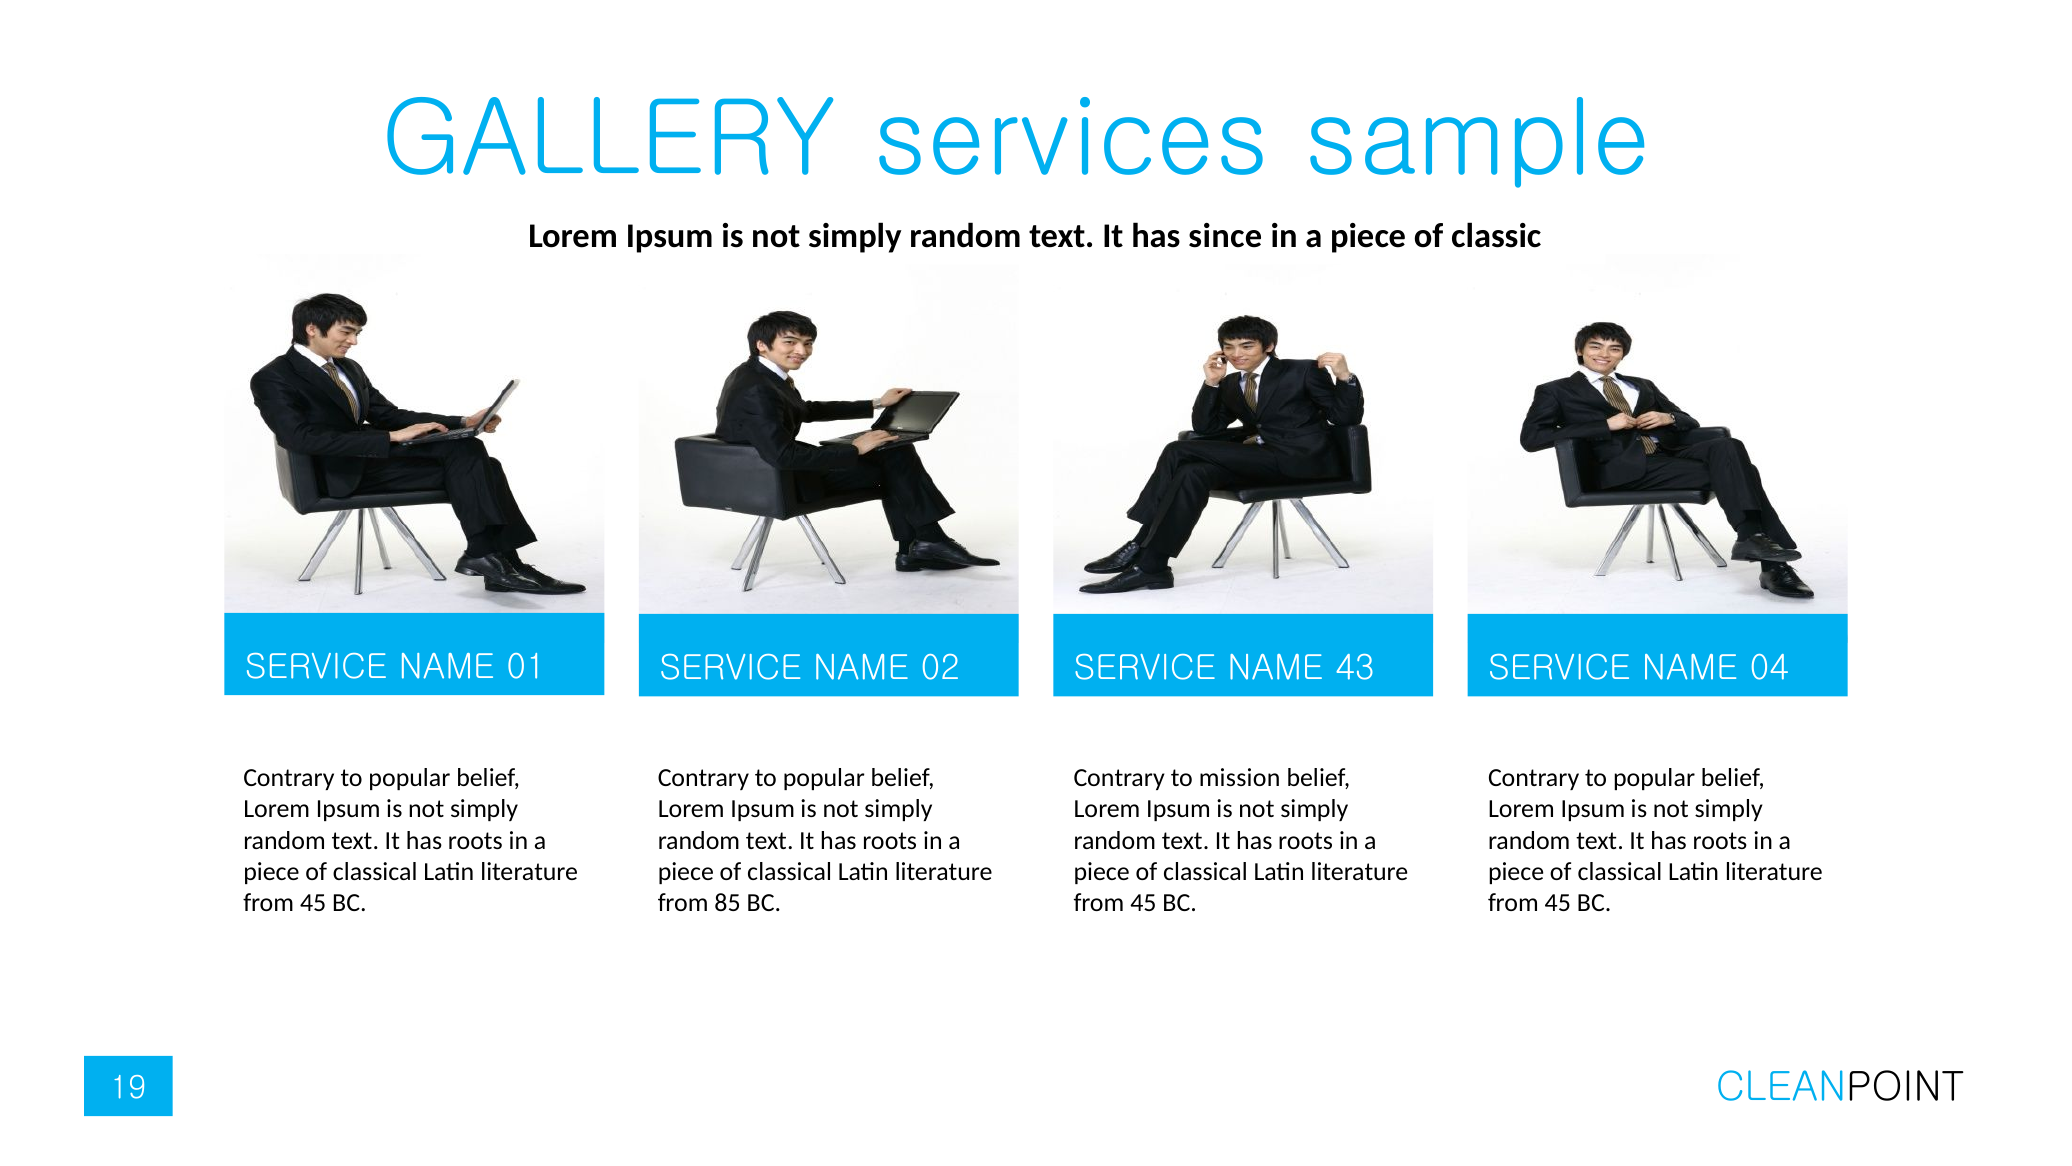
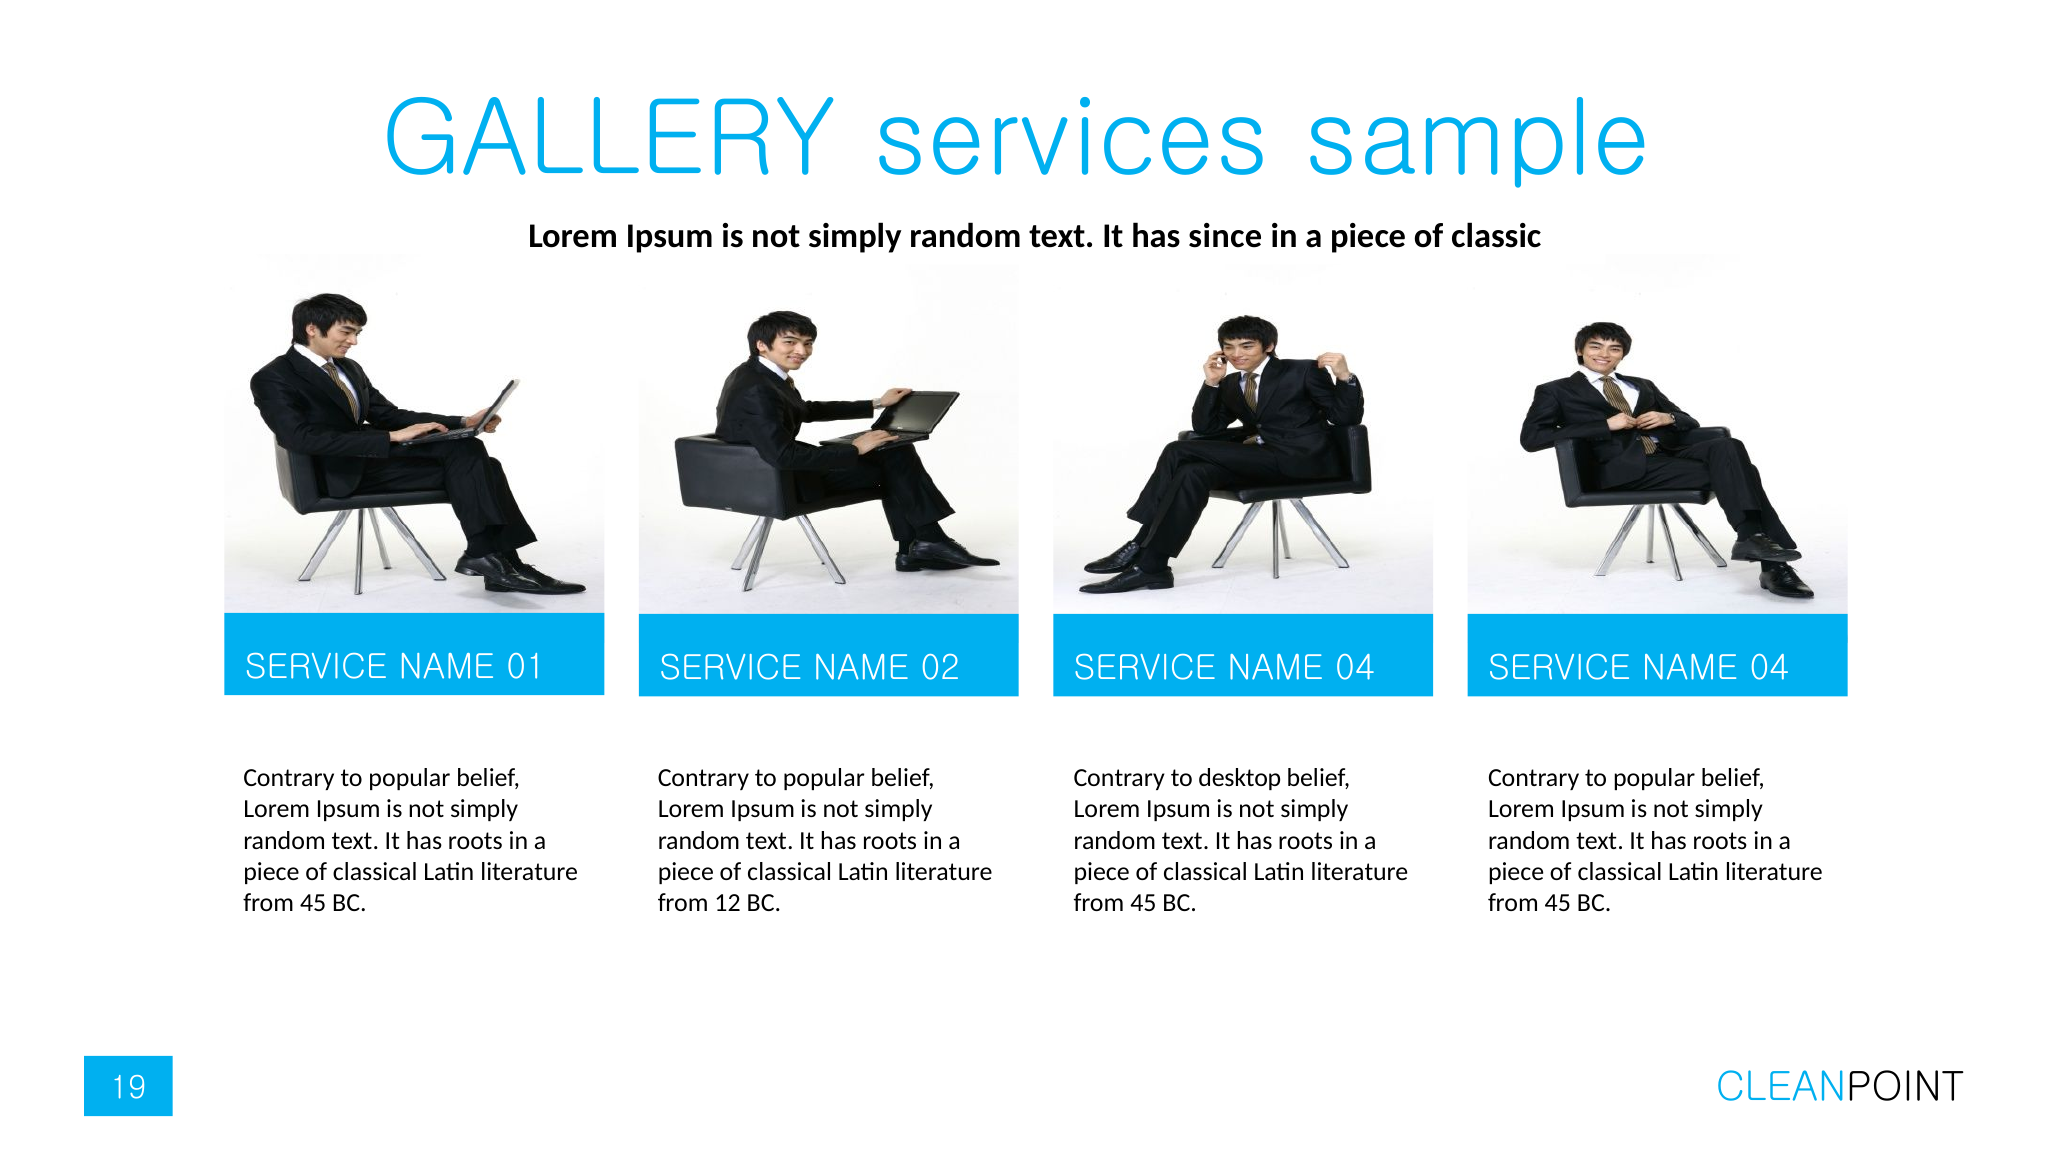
02 SERVICE NAME 43: 43 -> 04 (1355, 668)
mission: mission -> desktop (1240, 778)
85: 85 -> 12 (728, 903)
